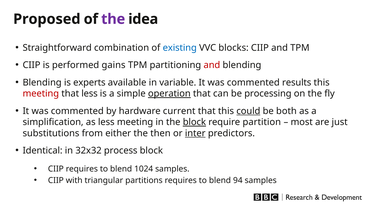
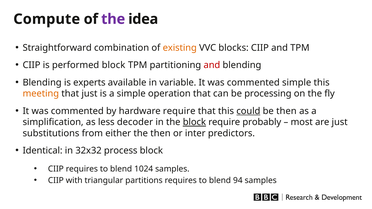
Proposed: Proposed -> Compute (47, 19)
existing colour: blue -> orange (180, 48)
performed gains: gains -> block (114, 65)
commented results: results -> simple (297, 83)
meeting colour: red -> orange (41, 94)
that less: less -> just (89, 94)
operation underline: present -> none (169, 94)
hardware current: current -> require (179, 111)
be both: both -> then (286, 111)
less meeting: meeting -> decoder (135, 122)
partition: partition -> probably (262, 122)
inter underline: present -> none (195, 133)
